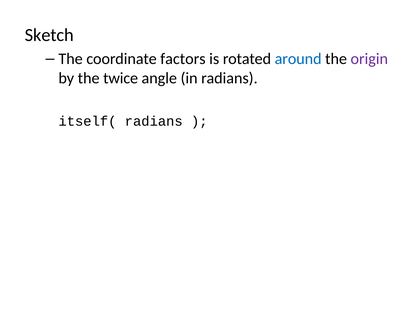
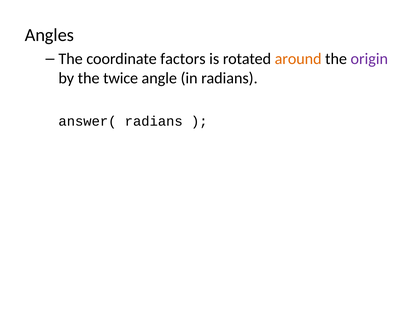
Sketch: Sketch -> Angles (49, 35)
around colour: blue -> orange (298, 59)
itself(: itself( -> answer( (87, 121)
